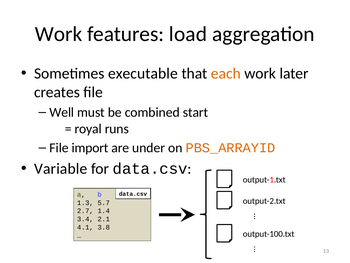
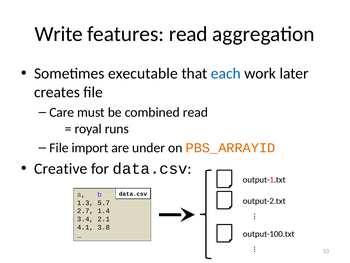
Work: Work -> Write (59, 34)
features load: load -> read (188, 34)
each colour: orange -> blue (226, 73)
Well: Well -> Care (62, 112)
combined start: start -> read (195, 112)
Variable: Variable -> Creative (61, 168)
